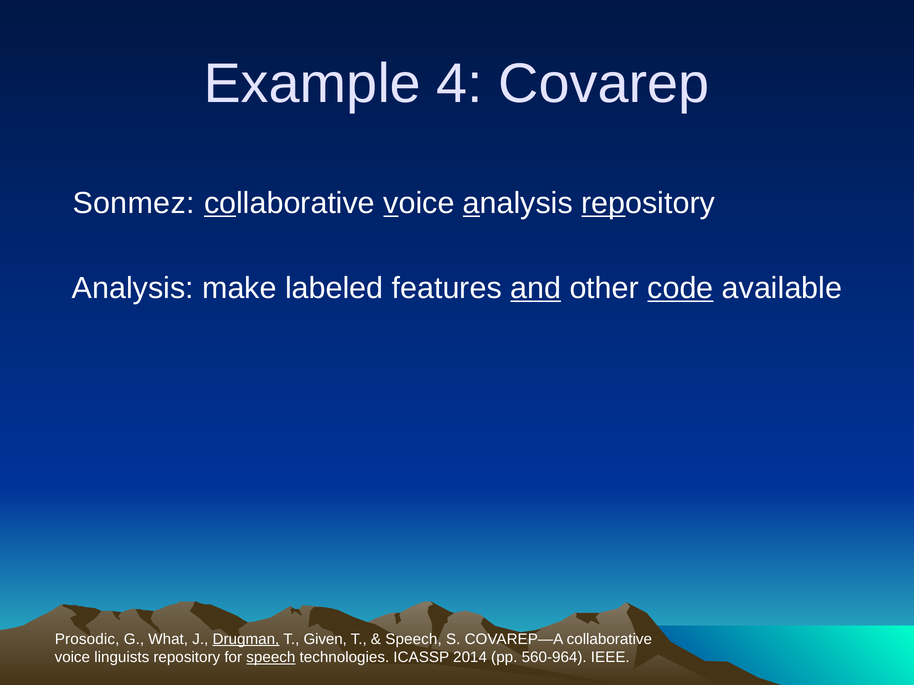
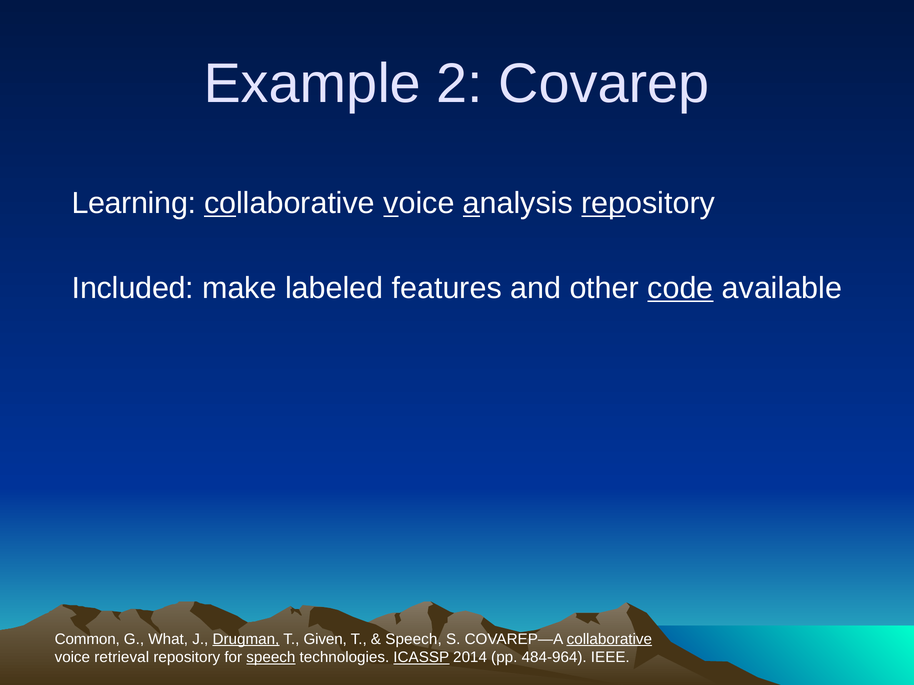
4: 4 -> 2 (460, 84)
Sonmez: Sonmez -> Learning (134, 203)
Analysis: Analysis -> Included (133, 288)
and underline: present -> none (536, 288)
Prosodic: Prosodic -> Common (87, 639)
collaborative underline: none -> present (609, 639)
linguists: linguists -> retrieval (122, 658)
ICASSP underline: none -> present (421, 658)
560-964: 560-964 -> 484-964 (554, 658)
